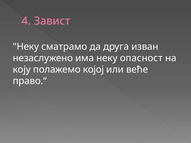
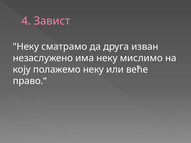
опасност: опасност -> мислимо (141, 58)
полажемо којој: којој -> неку (93, 70)
